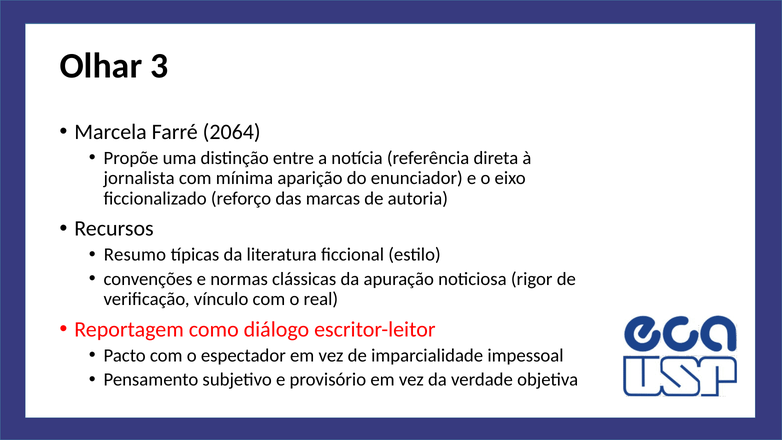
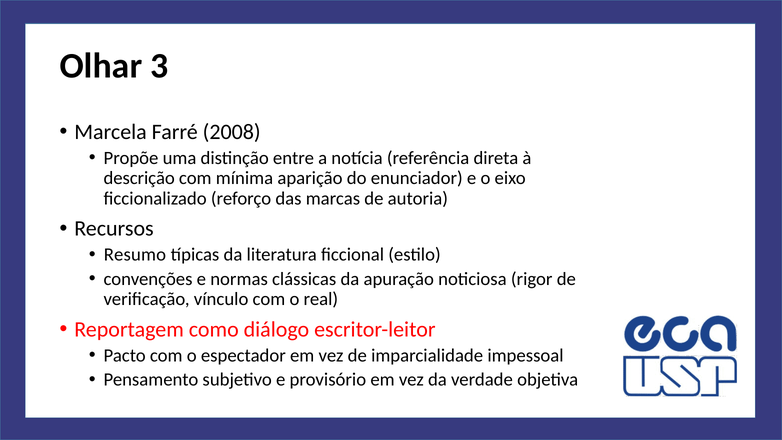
2064: 2064 -> 2008 (232, 132)
jornalista: jornalista -> descrição (139, 178)
